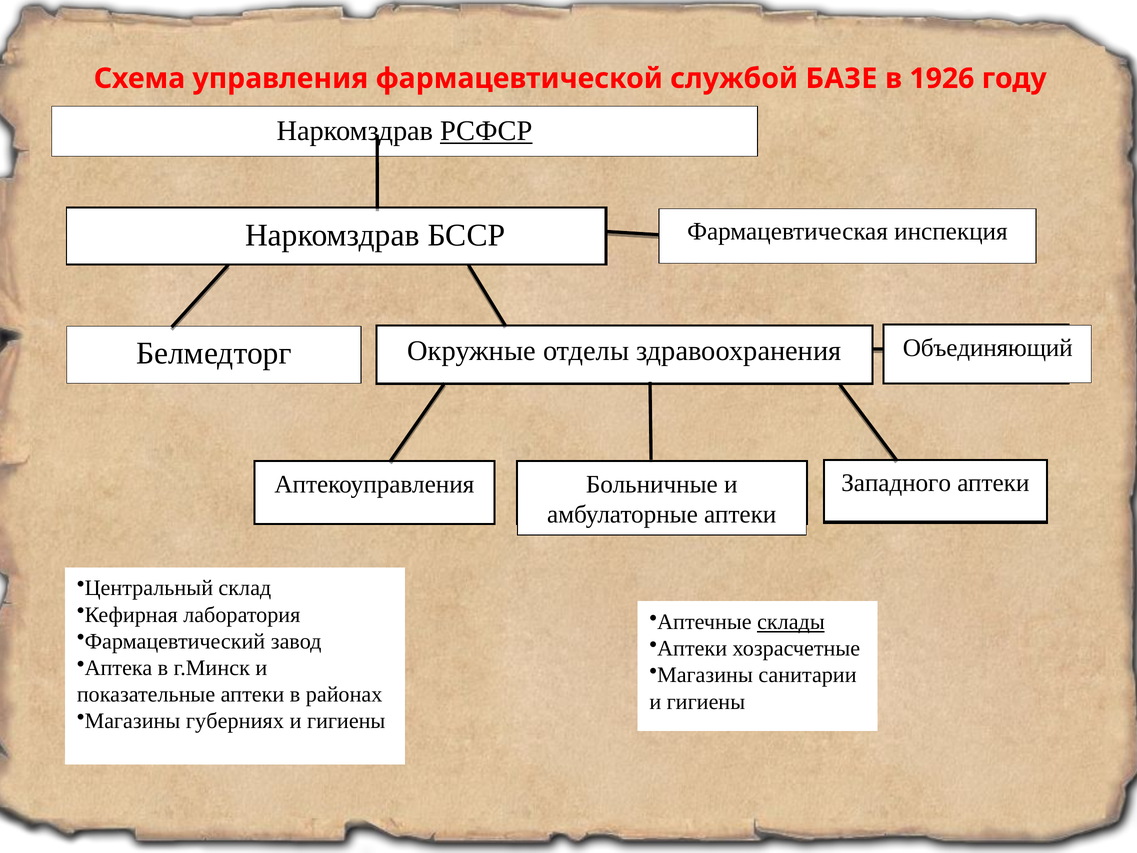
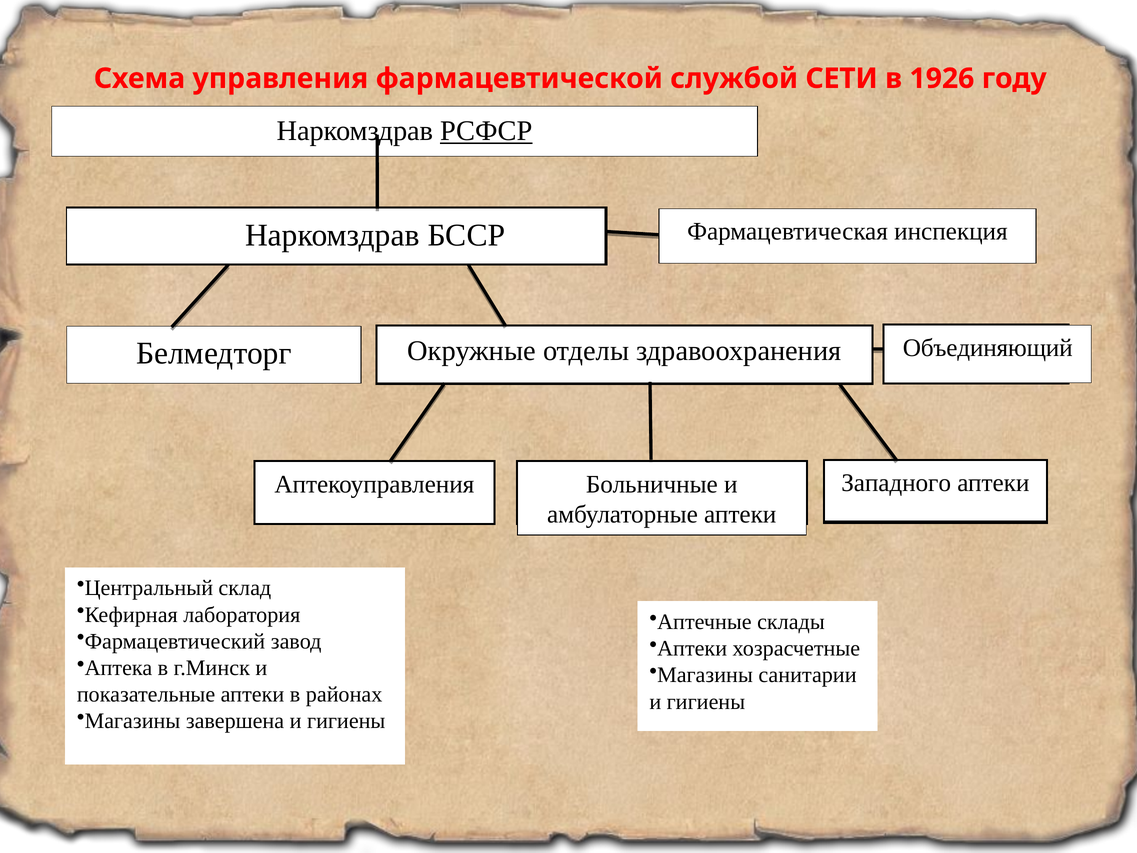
БАЗЕ: БАЗЕ -> СЕТИ (842, 78)
склады underline: present -> none (791, 622)
губерниях: губерниях -> завершена (235, 721)
